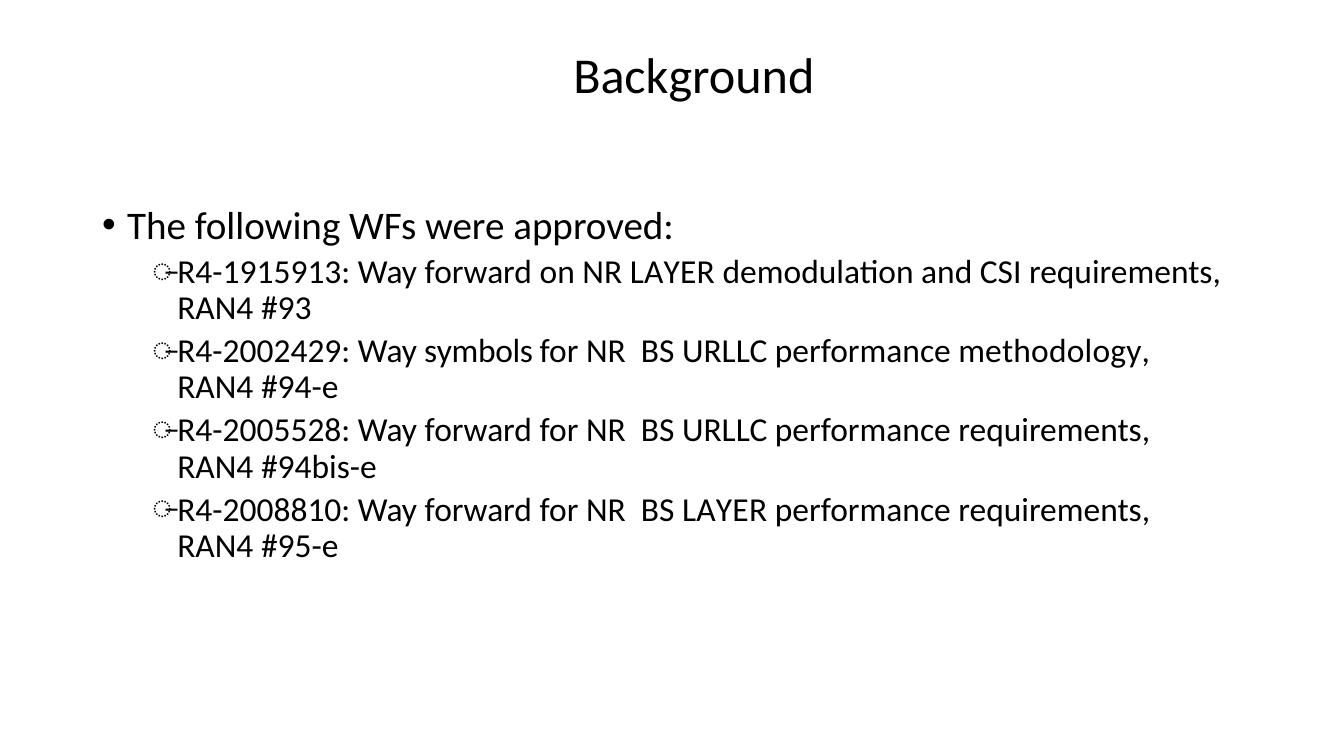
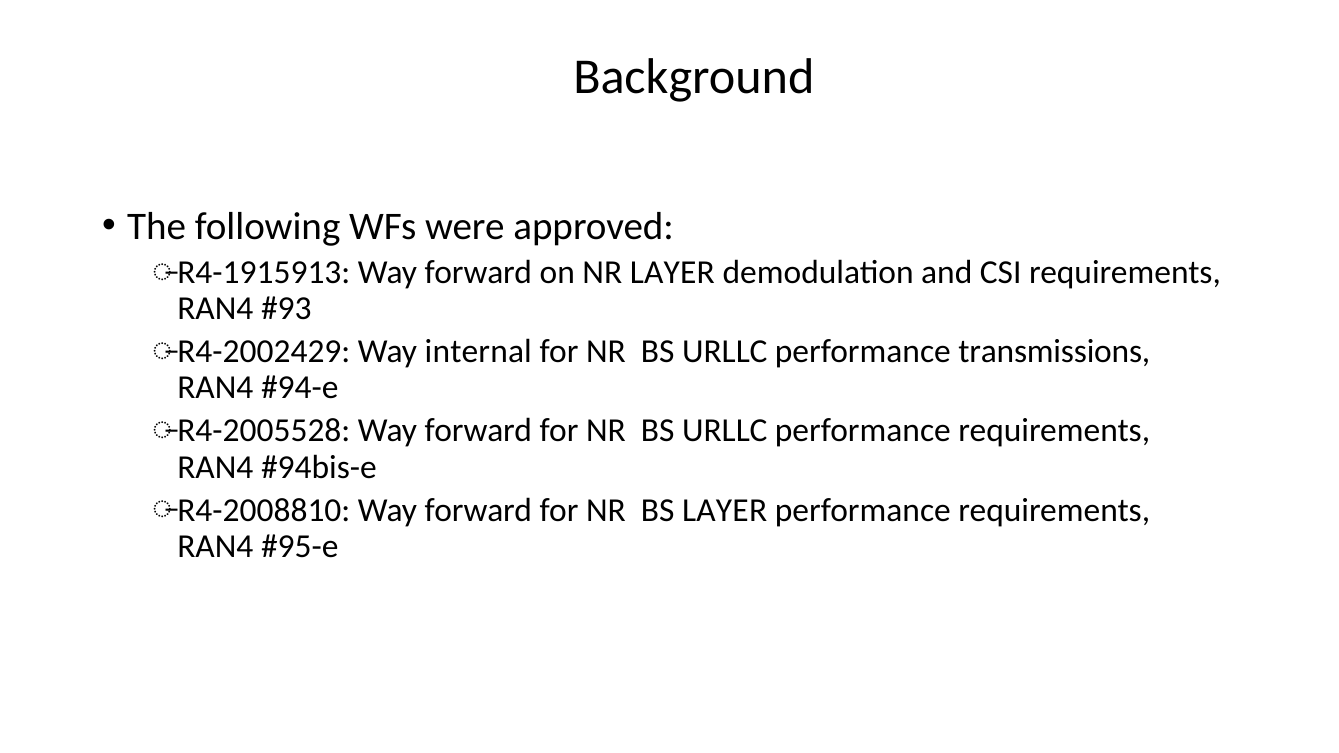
symbols: symbols -> internal (478, 352)
methodology: methodology -> transmissions (1054, 352)
